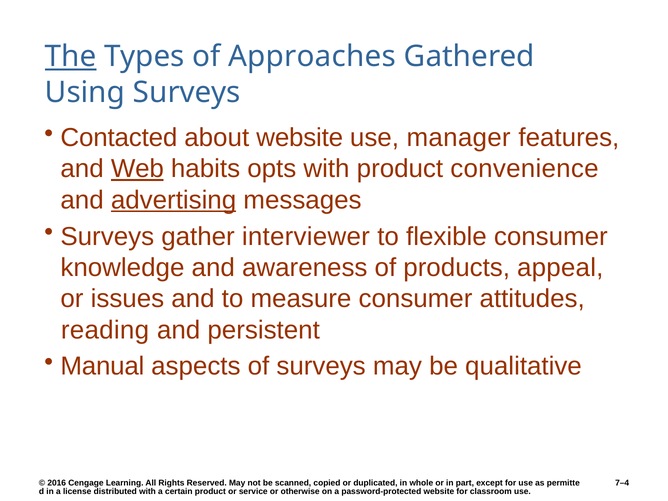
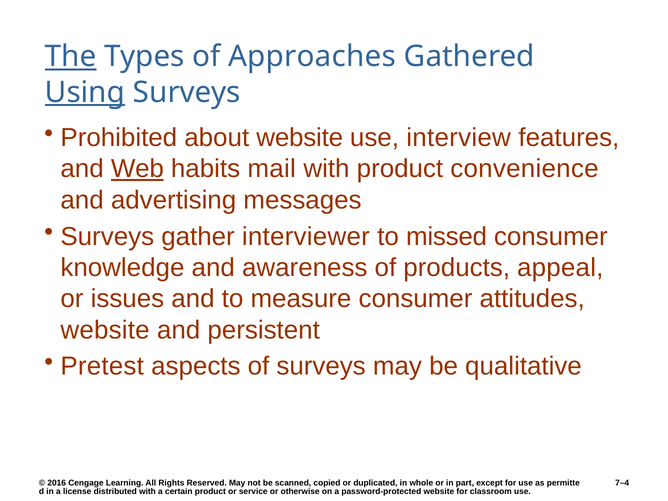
Using underline: none -> present (85, 92)
Contacted: Contacted -> Prohibited (119, 138)
manager: manager -> interview (459, 138)
opts: opts -> mail (272, 169)
advertising underline: present -> none (174, 200)
flexible: flexible -> missed (447, 236)
reading: reading -> website (105, 330)
Manual: Manual -> Pretest (102, 366)
